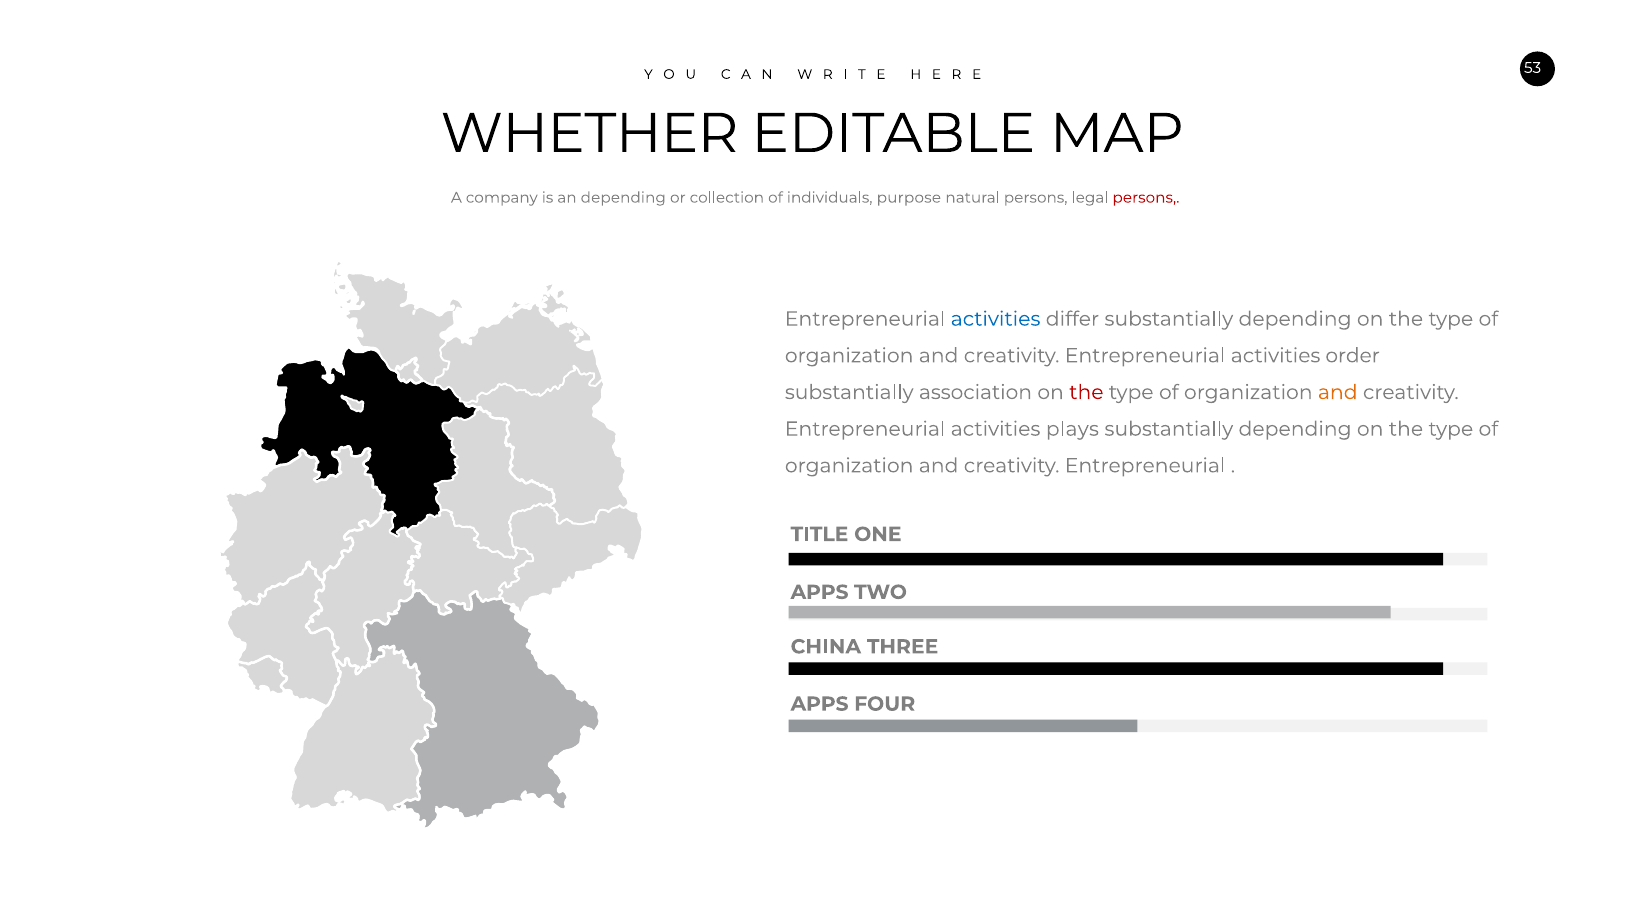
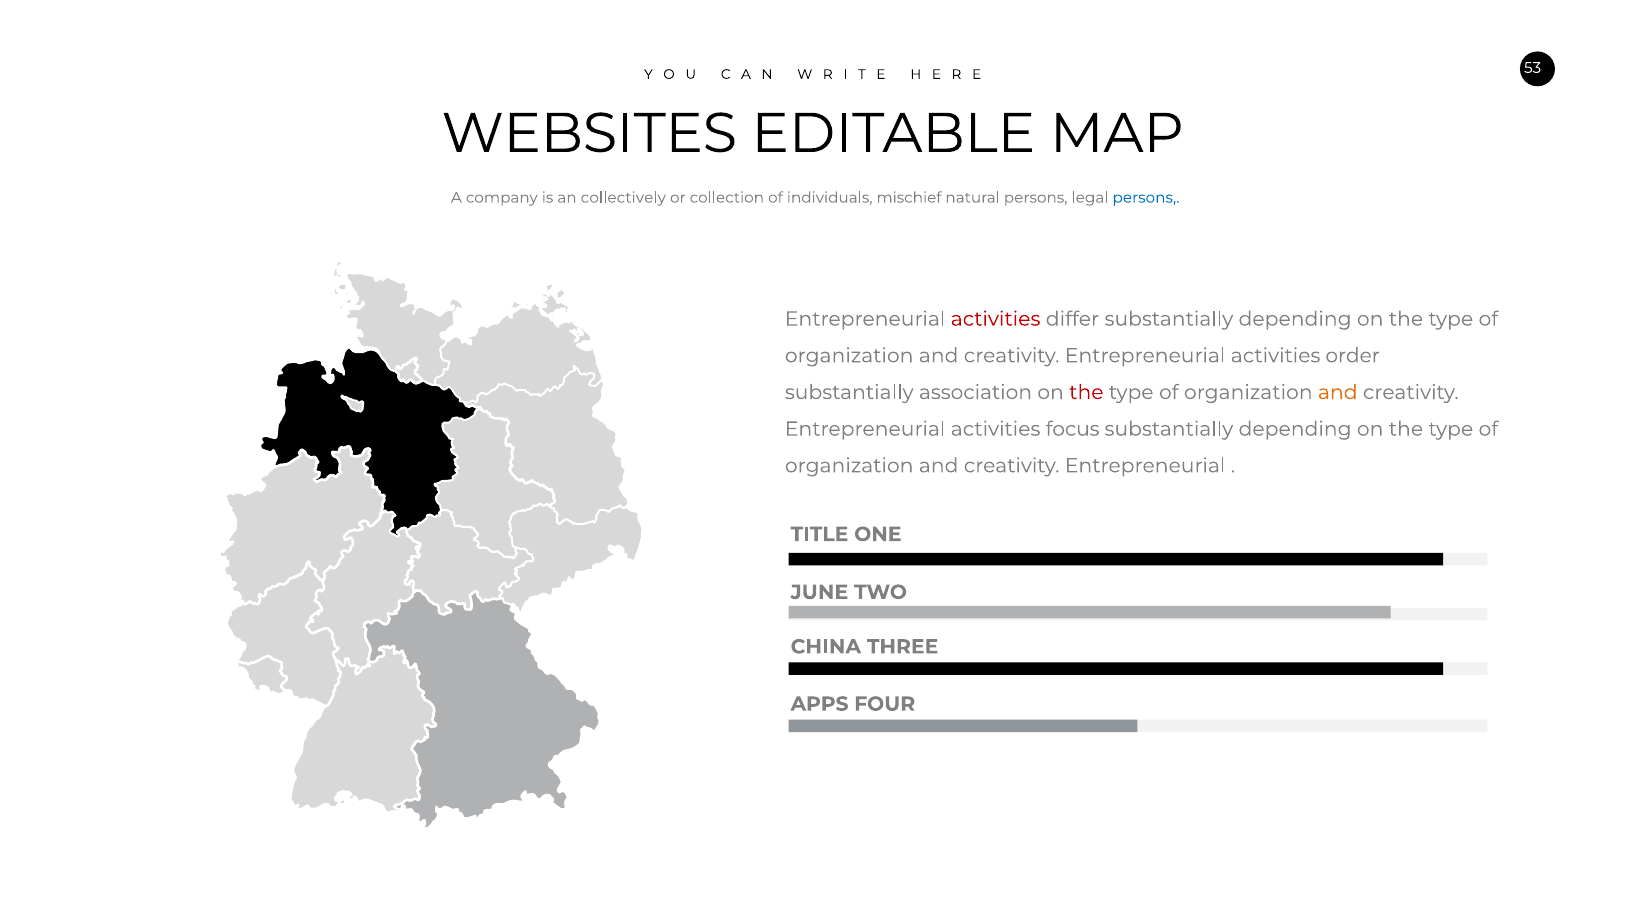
WHETHER: WHETHER -> WEBSITES (589, 134)
an depending: depending -> collectively (623, 198)
purpose: purpose -> mischief (909, 198)
persons colour: red -> blue (1146, 198)
activities colour: blue -> red (996, 319)
plays: plays -> focus (1073, 429)
APPS: APPS -> JUNE (819, 592)
